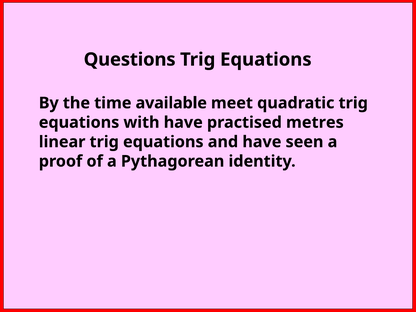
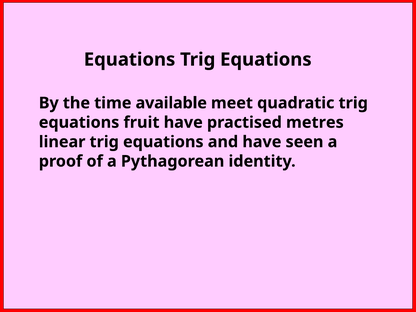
Questions: Questions -> Equations (130, 60)
with: with -> fruit (141, 122)
